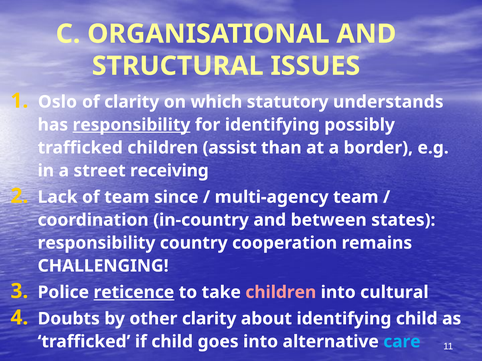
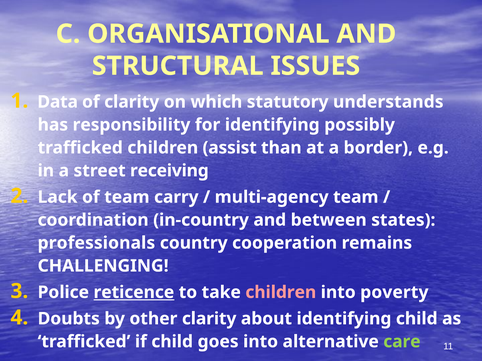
Oslo: Oslo -> Data (58, 102)
responsibility underline: present -> none (131, 125)
since: since -> carry (176, 197)
responsibility: responsibility -> professionals (96, 243)
cultural: cultural -> poverty (394, 293)
care colour: light blue -> light green (402, 342)
